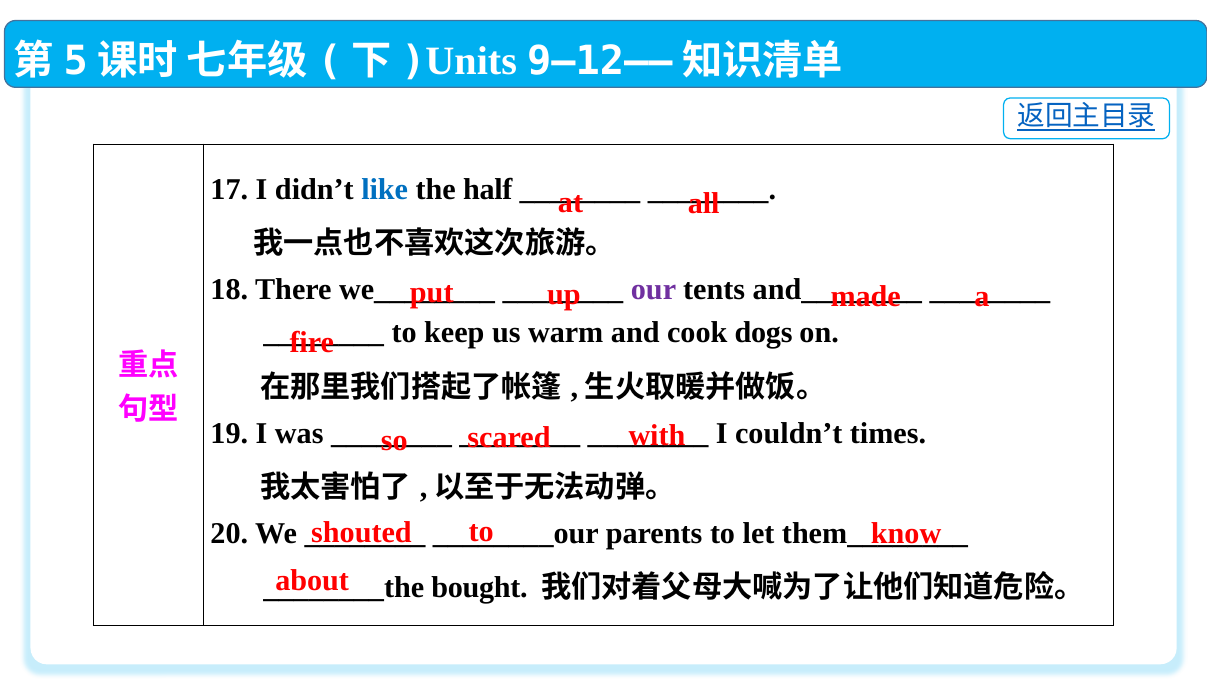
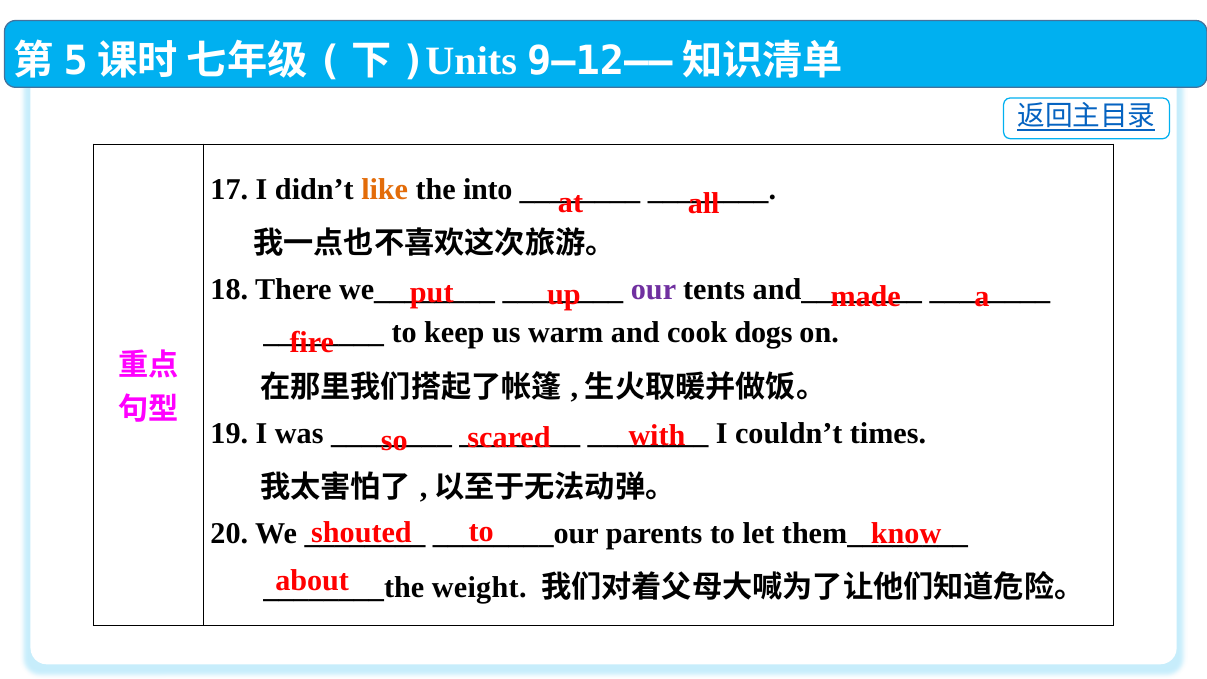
like colour: blue -> orange (385, 189)
half: half -> into (488, 189)
bought: bought -> weight (479, 588)
